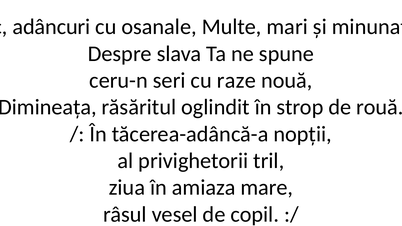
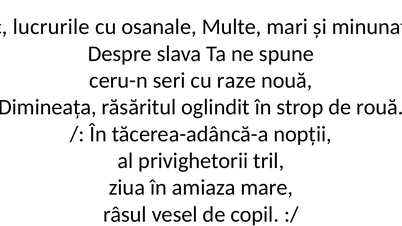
adâncuri: adâncuri -> lucrurile (51, 27)
